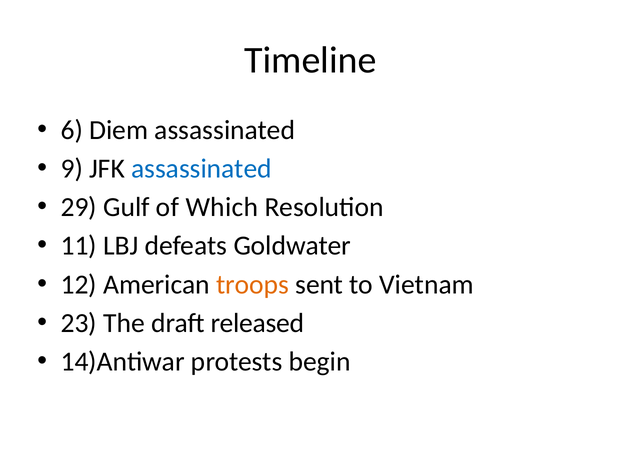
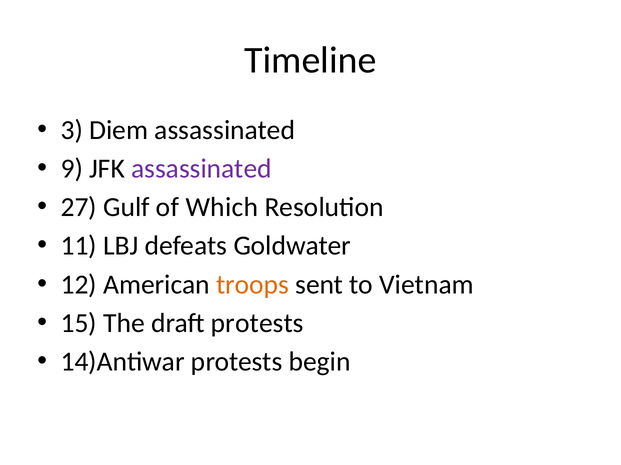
6: 6 -> 3 (72, 130)
assassinated colour: blue -> purple (202, 169)
29: 29 -> 27 (79, 208)
23: 23 -> 15 (79, 324)
draft released: released -> protests (257, 324)
